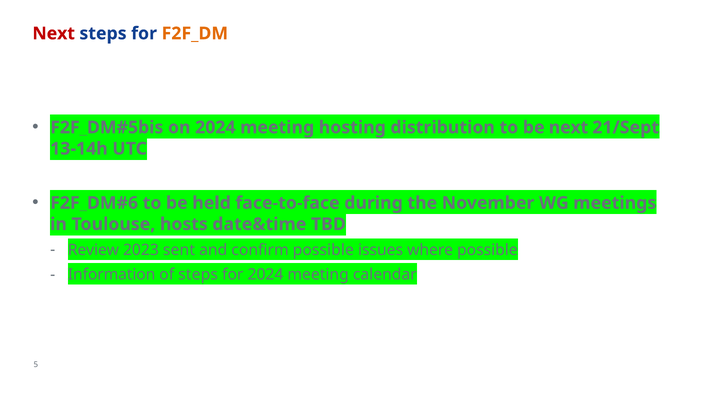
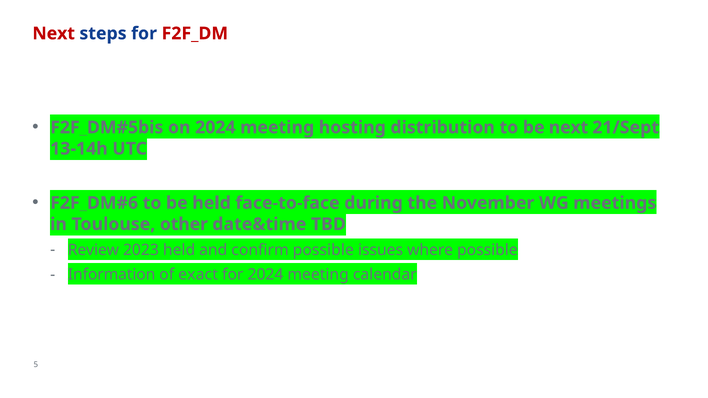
F2F_DM colour: orange -> red (195, 33)
hosts: hosts -> other (184, 224)
2023 sent: sent -> held (179, 250)
of steps: steps -> exact (198, 275)
